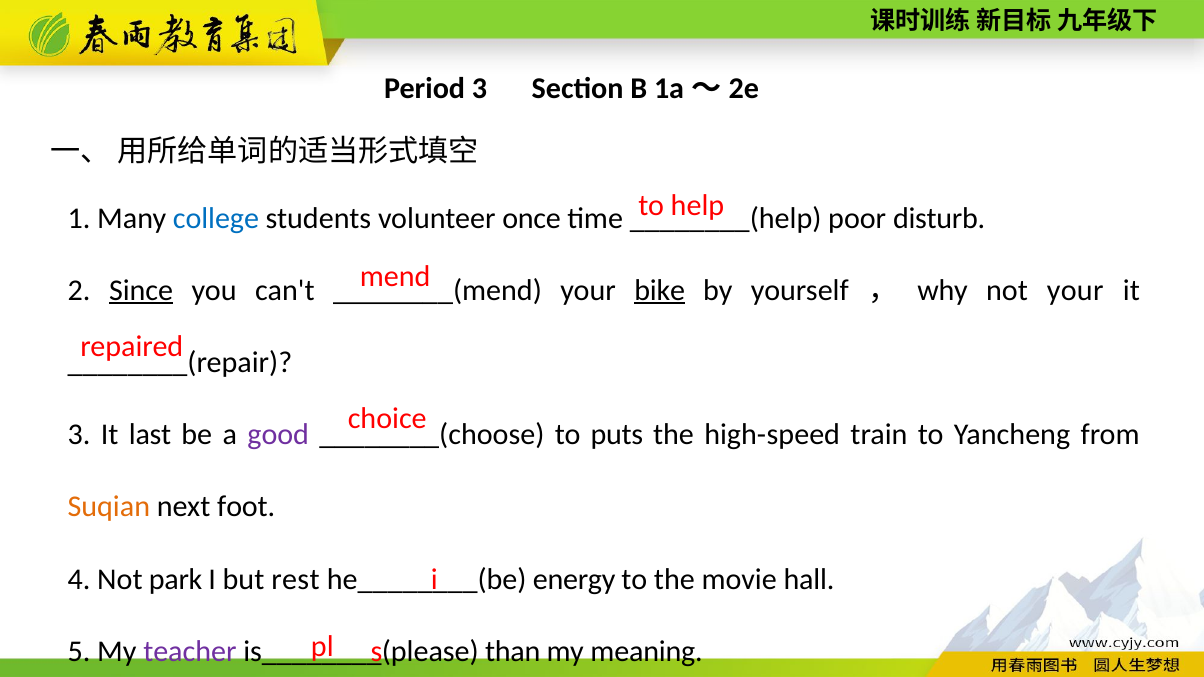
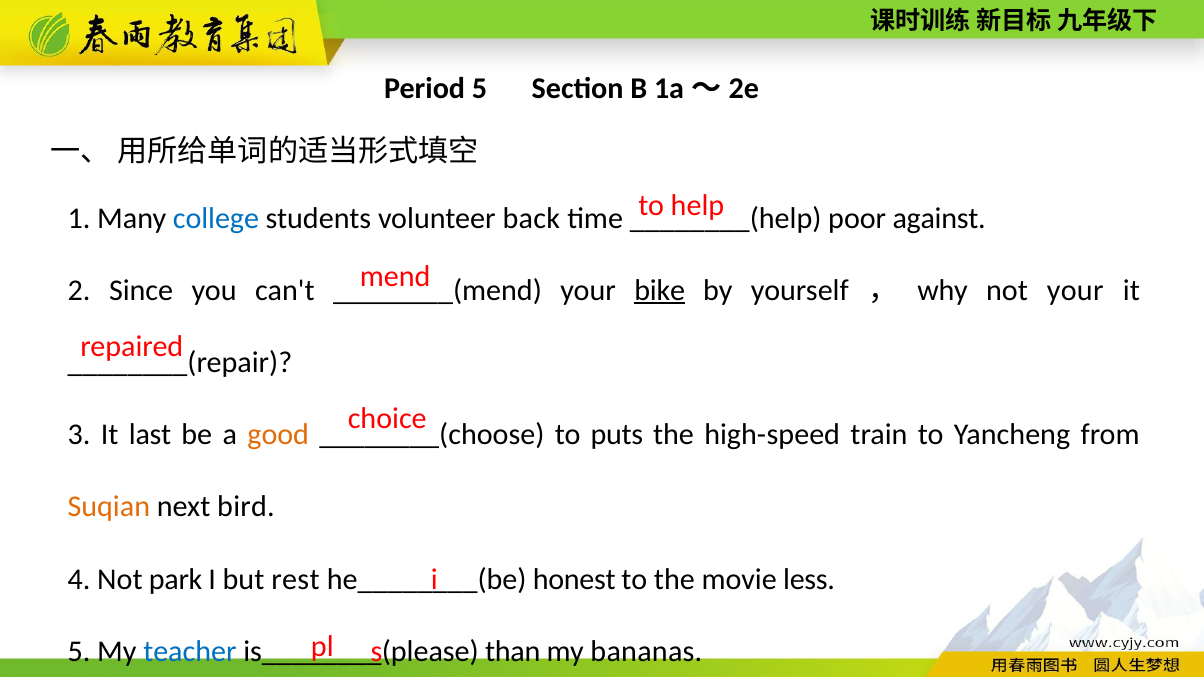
Period 3: 3 -> 5 (480, 88)
once: once -> back (531, 218)
disturb: disturb -> against (939, 218)
Since underline: present -> none (141, 290)
good colour: purple -> orange (278, 435)
foot: foot -> bird (246, 507)
energy: energy -> honest (574, 579)
hall: hall -> less (809, 579)
teacher colour: purple -> blue (190, 652)
meaning: meaning -> bananas (646, 652)
